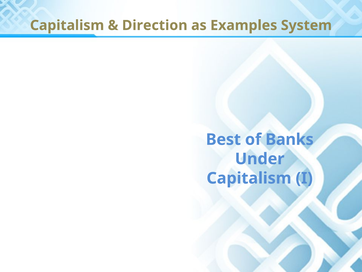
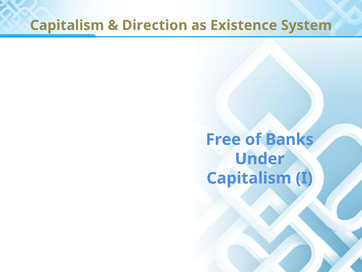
Examples: Examples -> Existence (244, 25)
Best: Best -> Free (223, 139)
